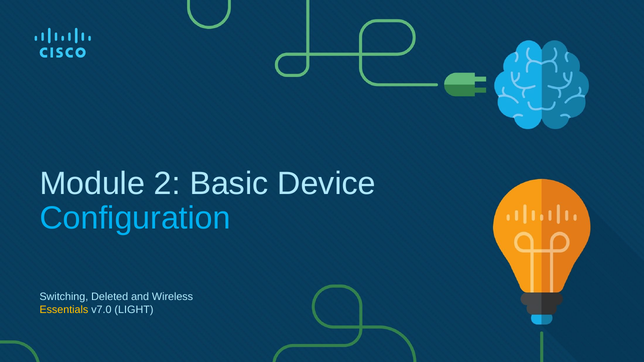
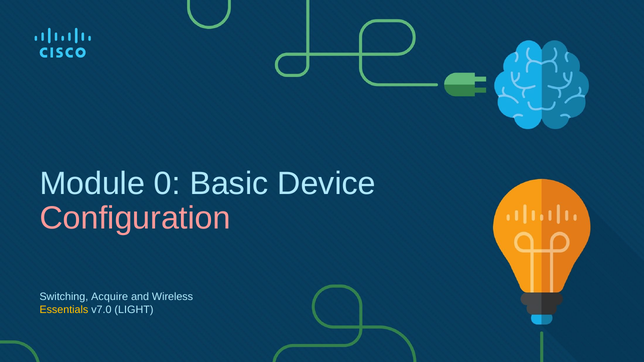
2: 2 -> 0 (167, 184)
Configuration colour: light blue -> pink (135, 218)
Deleted: Deleted -> Acquire (110, 297)
